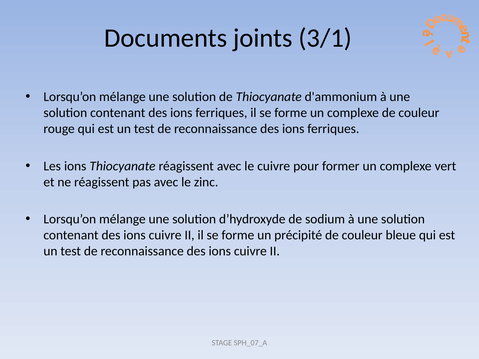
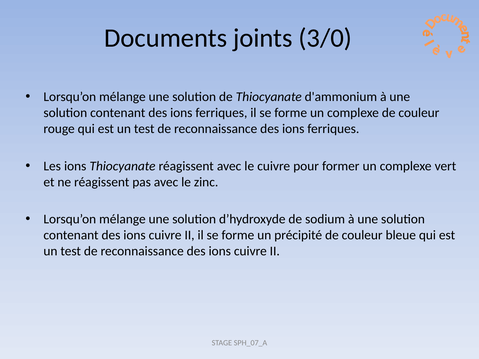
3/1: 3/1 -> 3/0 (325, 38)
